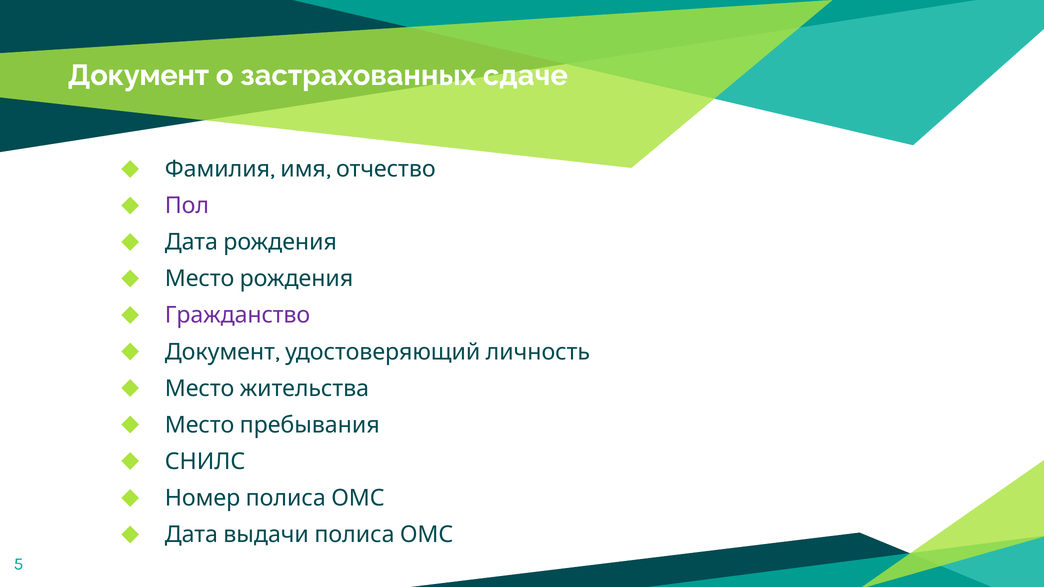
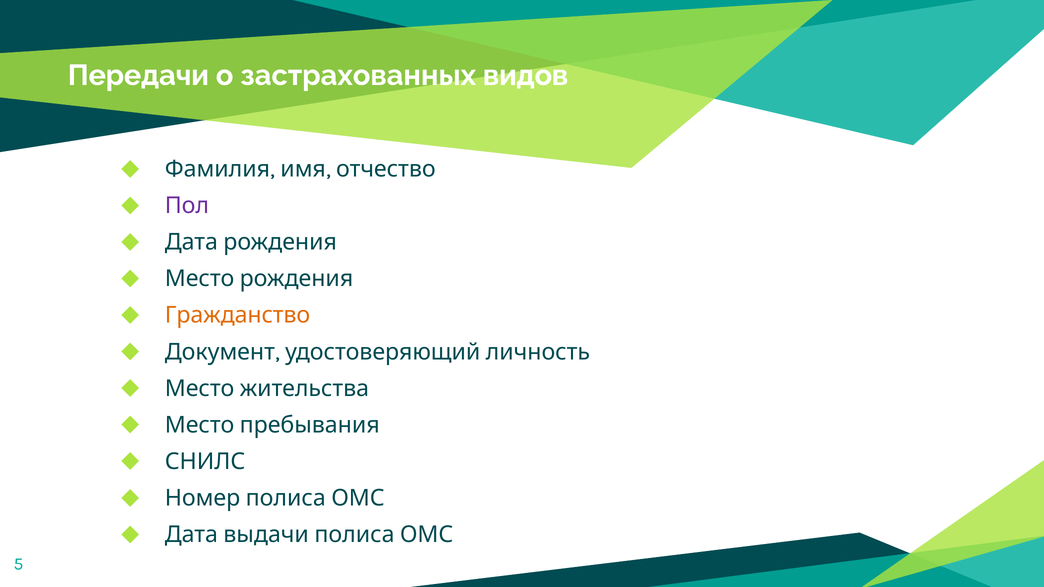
Документ: Документ -> Передачи (138, 75)
сдаче: сдаче -> видов (526, 75)
Гражданство colour: purple -> orange (237, 315)
